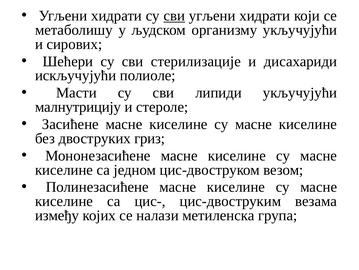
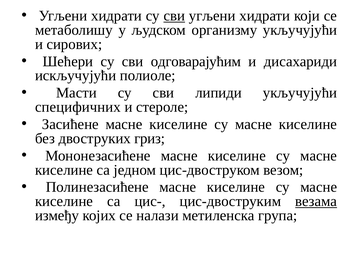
стерилизације: стерилизације -> одговарајућим (196, 61)
малнутрицију: малнутрицију -> специфичних (78, 107)
везама underline: none -> present (316, 201)
